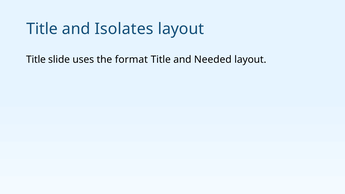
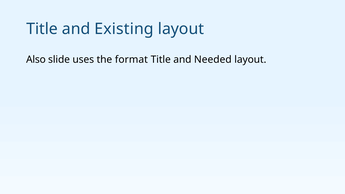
Isolates: Isolates -> Existing (124, 29)
Title: Title -> Also (36, 60)
